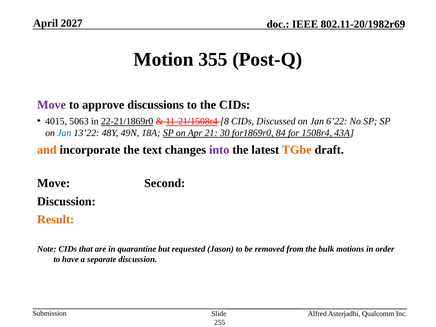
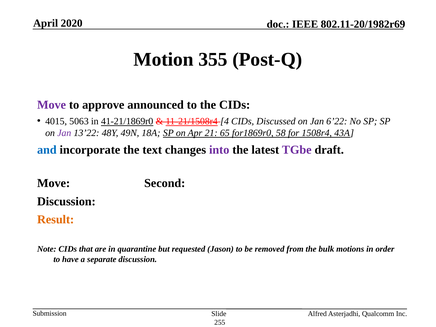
2027: 2027 -> 2020 (72, 23)
discussions: discussions -> announced (156, 105)
22-21/1869r0: 22-21/1869r0 -> 41-21/1869r0 (127, 121)
8: 8 -> 4 (225, 121)
Jan colour: blue -> purple (64, 133)
30: 30 -> 65 (225, 133)
84: 84 -> 58 (281, 133)
and colour: orange -> blue (47, 150)
TGbe colour: orange -> purple (297, 150)
